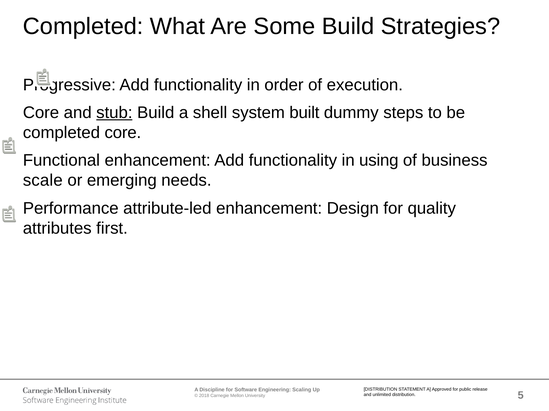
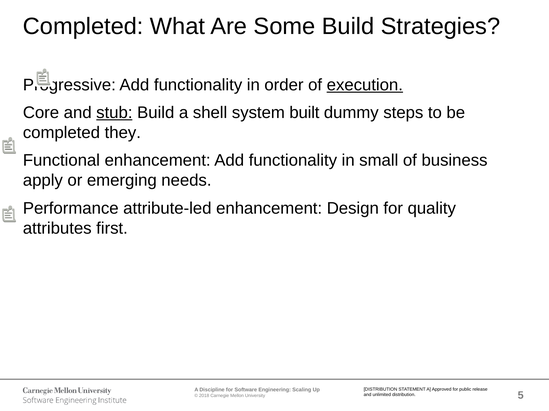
execution underline: none -> present (365, 85)
completed core: core -> they (123, 133)
using: using -> small (379, 161)
scale: scale -> apply (43, 181)
